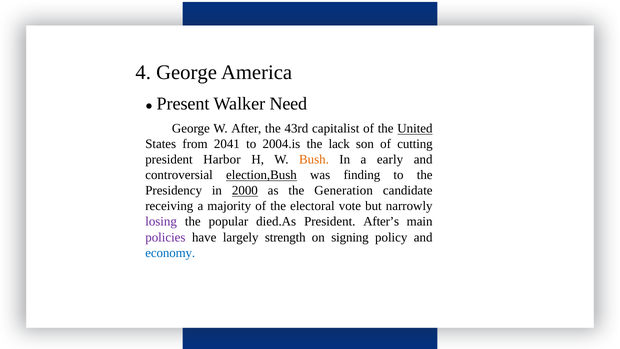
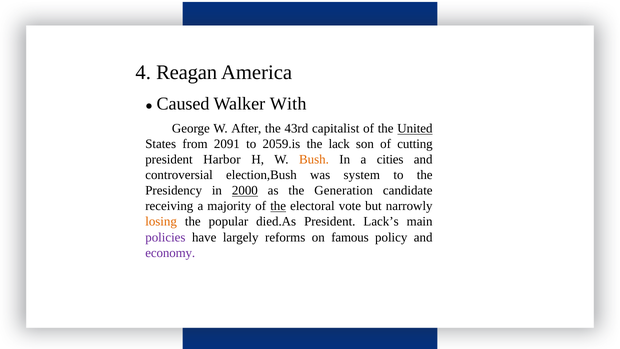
4 George: George -> Reagan (187, 73)
Present: Present -> Caused (183, 103)
Need: Need -> With (288, 103)
2041: 2041 -> 2091 (227, 144)
2004.is: 2004.is -> 2059.is (281, 144)
early: early -> cities (390, 160)
election,Bush underline: present -> none (261, 175)
finding: finding -> system (362, 175)
the underline: none -> present (278, 206)
losing colour: purple -> orange (161, 222)
After’s: After’s -> Lack’s (381, 222)
strength: strength -> reforms (285, 237)
signing: signing -> famous (350, 237)
economy colour: blue -> purple (170, 253)
